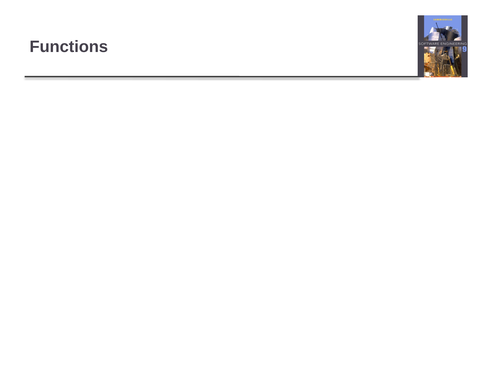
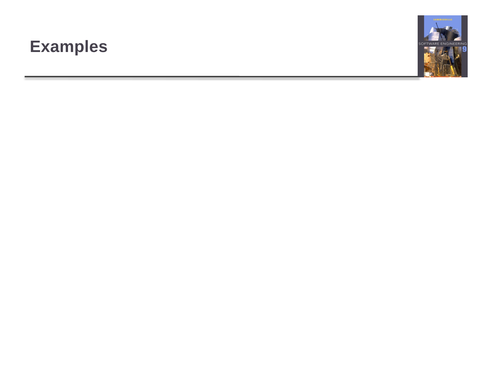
Functions: Functions -> Examples (69, 47)
